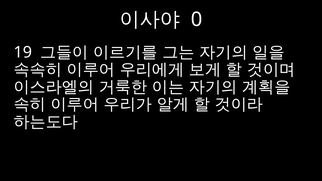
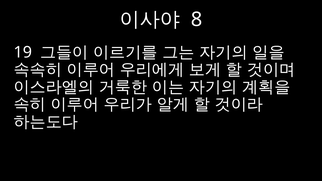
0: 0 -> 8 (197, 19)
